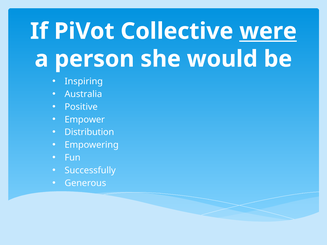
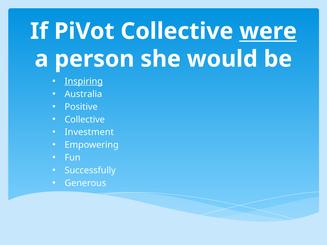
Inspiring underline: none -> present (84, 81)
Empower: Empower -> Collective (85, 120)
Distribution: Distribution -> Investment (89, 132)
